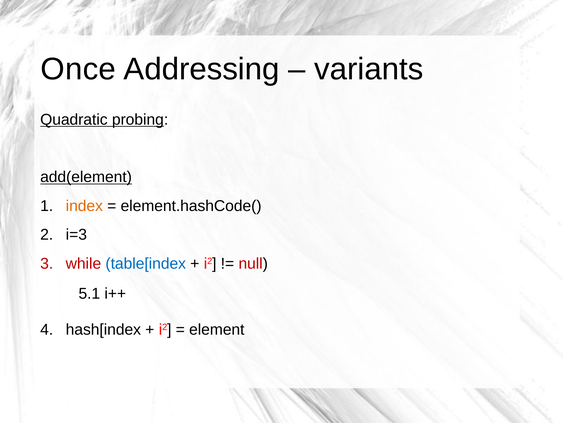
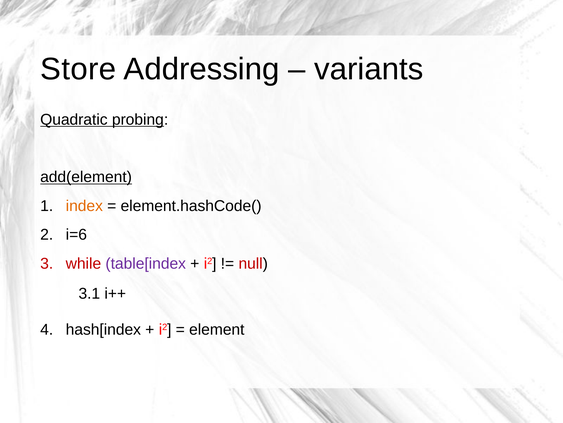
Once: Once -> Store (78, 69)
i=3: i=3 -> i=6 (76, 234)
table[index colour: blue -> purple (146, 263)
5.1: 5.1 -> 3.1 (89, 293)
